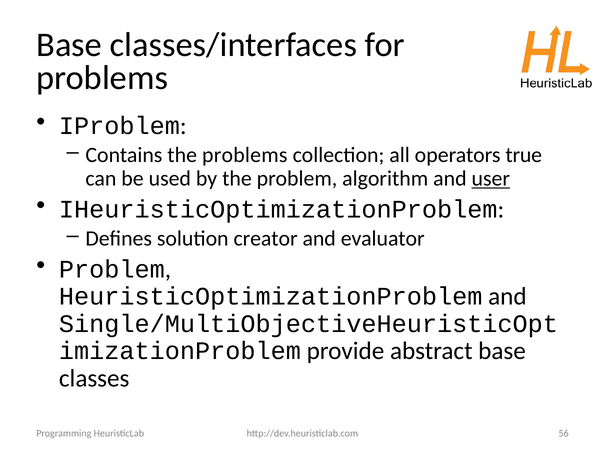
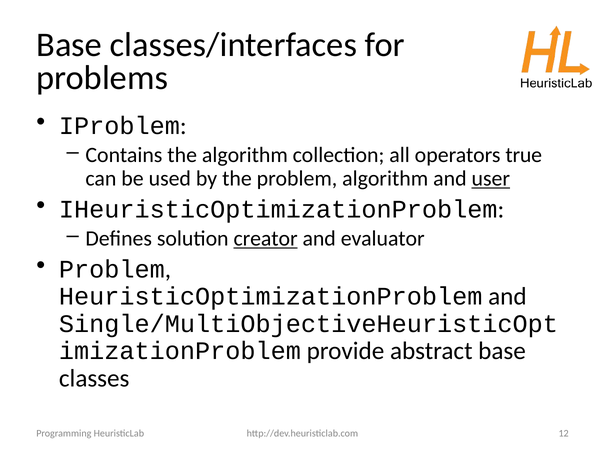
the problems: problems -> algorithm (245, 155)
creator underline: none -> present (266, 238)
56: 56 -> 12 (564, 433)
